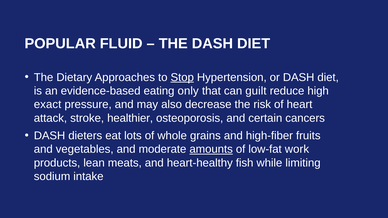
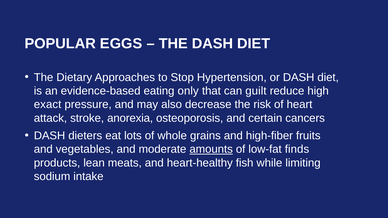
FLUID: FLUID -> EGGS (121, 44)
Stop underline: present -> none (182, 77)
healthier: healthier -> anorexia (130, 118)
work: work -> finds (297, 149)
